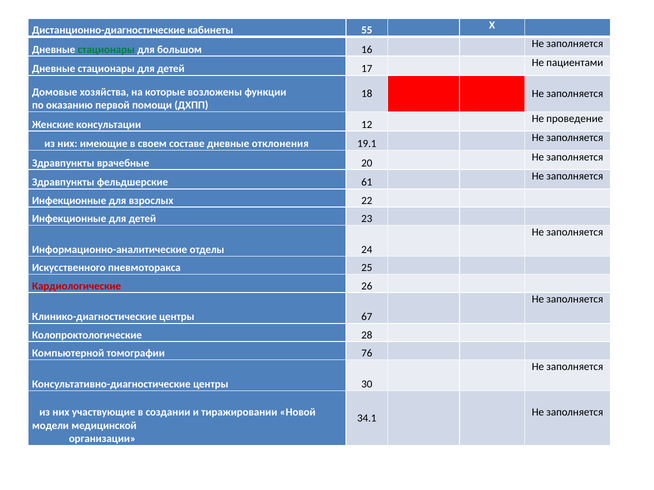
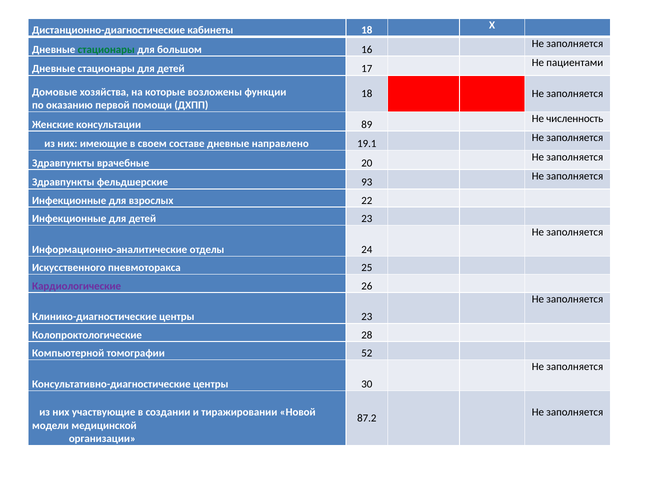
кабинеты 55: 55 -> 18 (367, 30)
проведение: проведение -> численность (575, 119)
12: 12 -> 89 (367, 125)
отклонения: отклонения -> направлено (280, 144)
61: 61 -> 93 (367, 183)
Кардиологические colour: red -> purple (77, 286)
центры 67: 67 -> 23 (367, 317)
76: 76 -> 52 (367, 354)
34.1: 34.1 -> 87.2 (367, 419)
